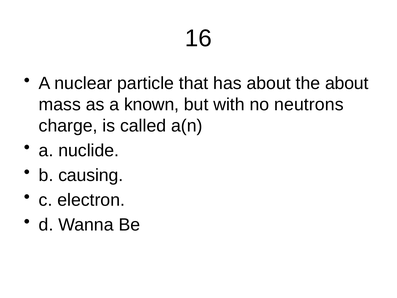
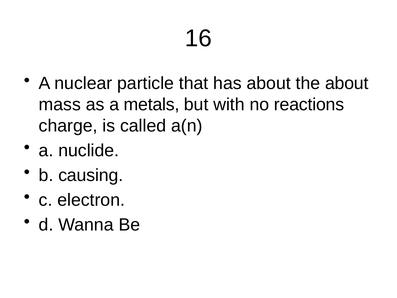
known: known -> metals (152, 104)
neutrons: neutrons -> reactions (309, 104)
